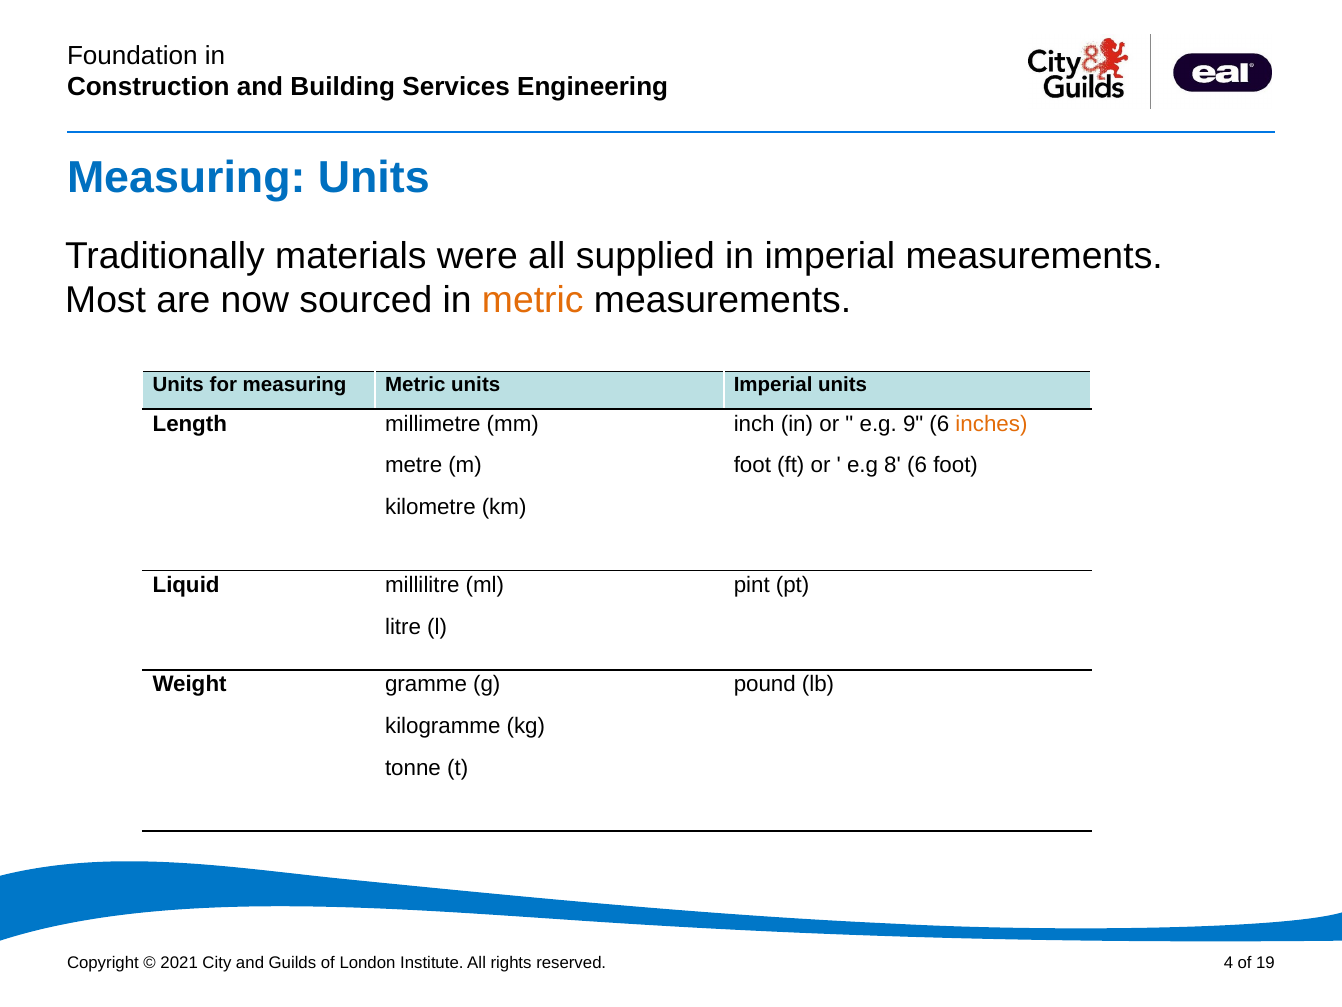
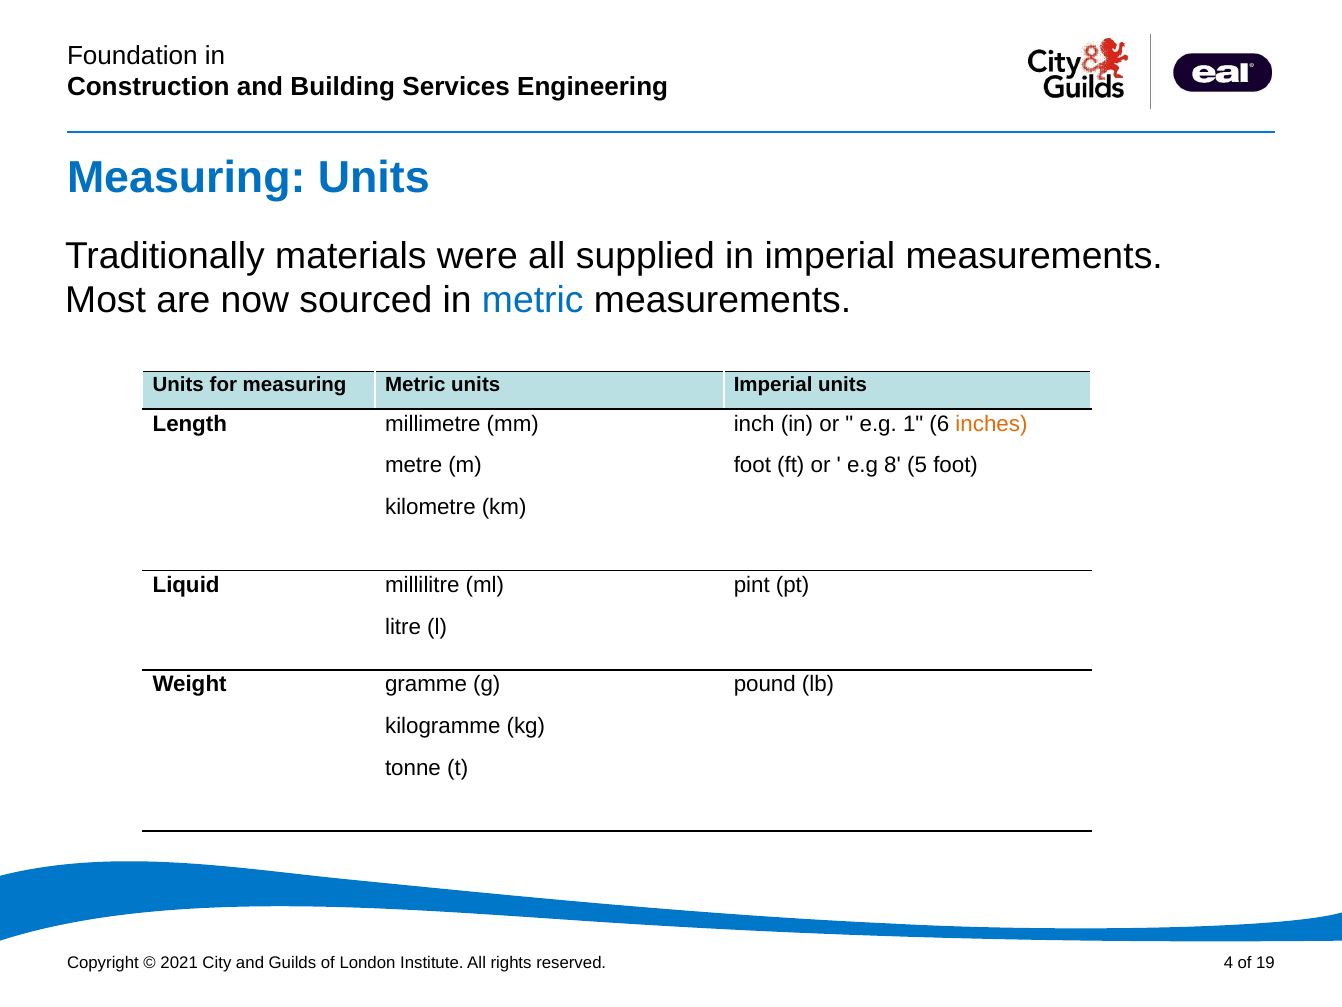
metric colour: orange -> blue (533, 300)
9: 9 -> 1 (913, 424)
8 6: 6 -> 5 (917, 465)
